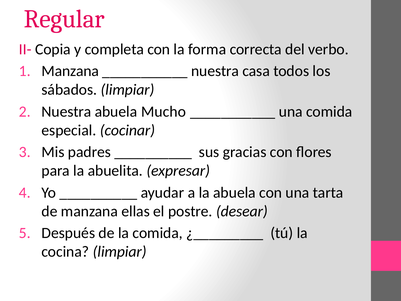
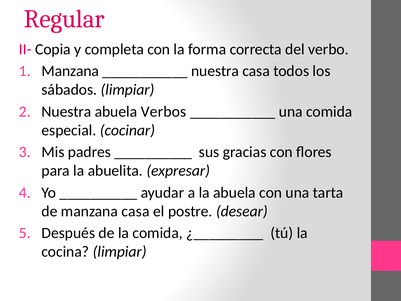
Mucho: Mucho -> Verbos (164, 111)
manzana ellas: ellas -> casa (136, 211)
